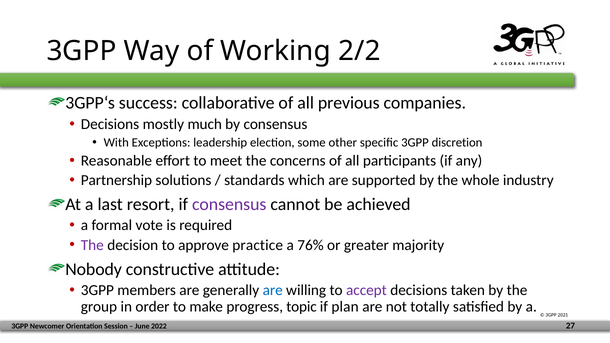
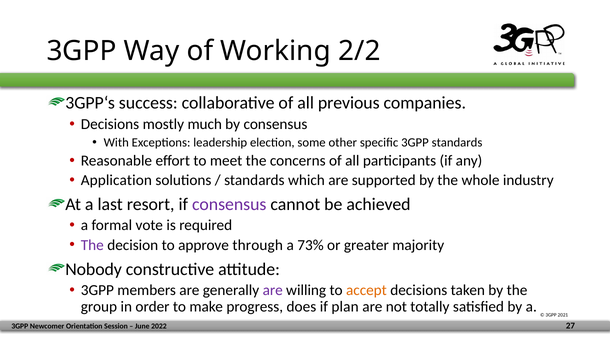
3GPP discretion: discretion -> standards (457, 142)
Partnership: Partnership -> Application (116, 180)
practice: practice -> through (258, 245)
76%: 76% -> 73% (311, 245)
are colour: blue -> purple (273, 290)
accept colour: purple -> orange (366, 290)
topic: topic -> does (301, 307)
